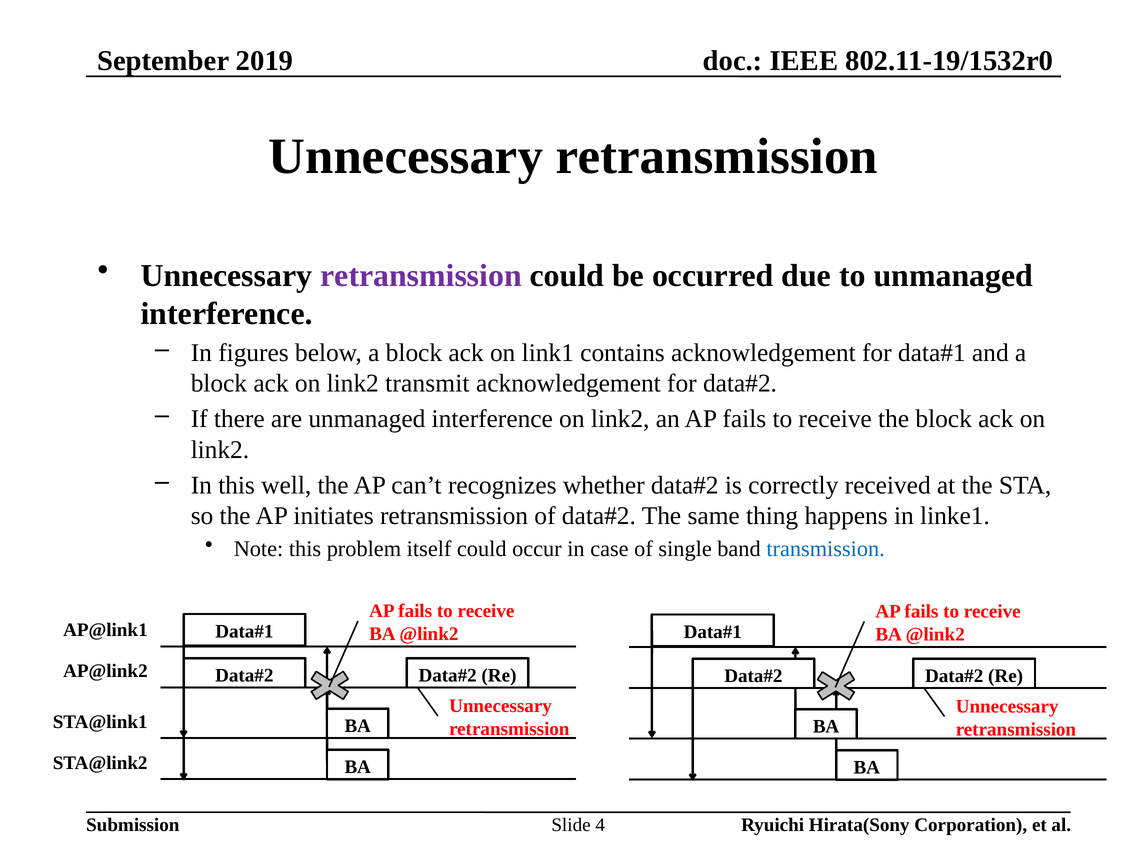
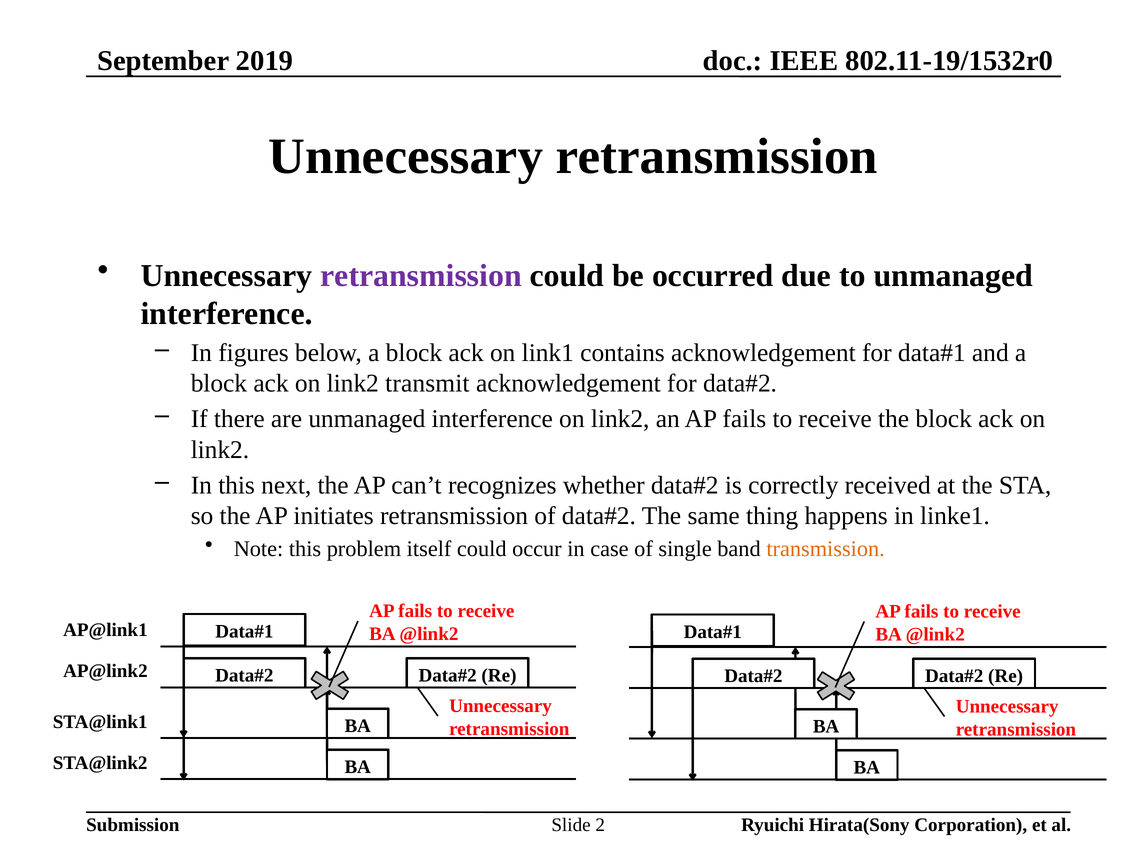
well: well -> next (286, 485)
transmission colour: blue -> orange (826, 549)
4: 4 -> 2 (600, 825)
